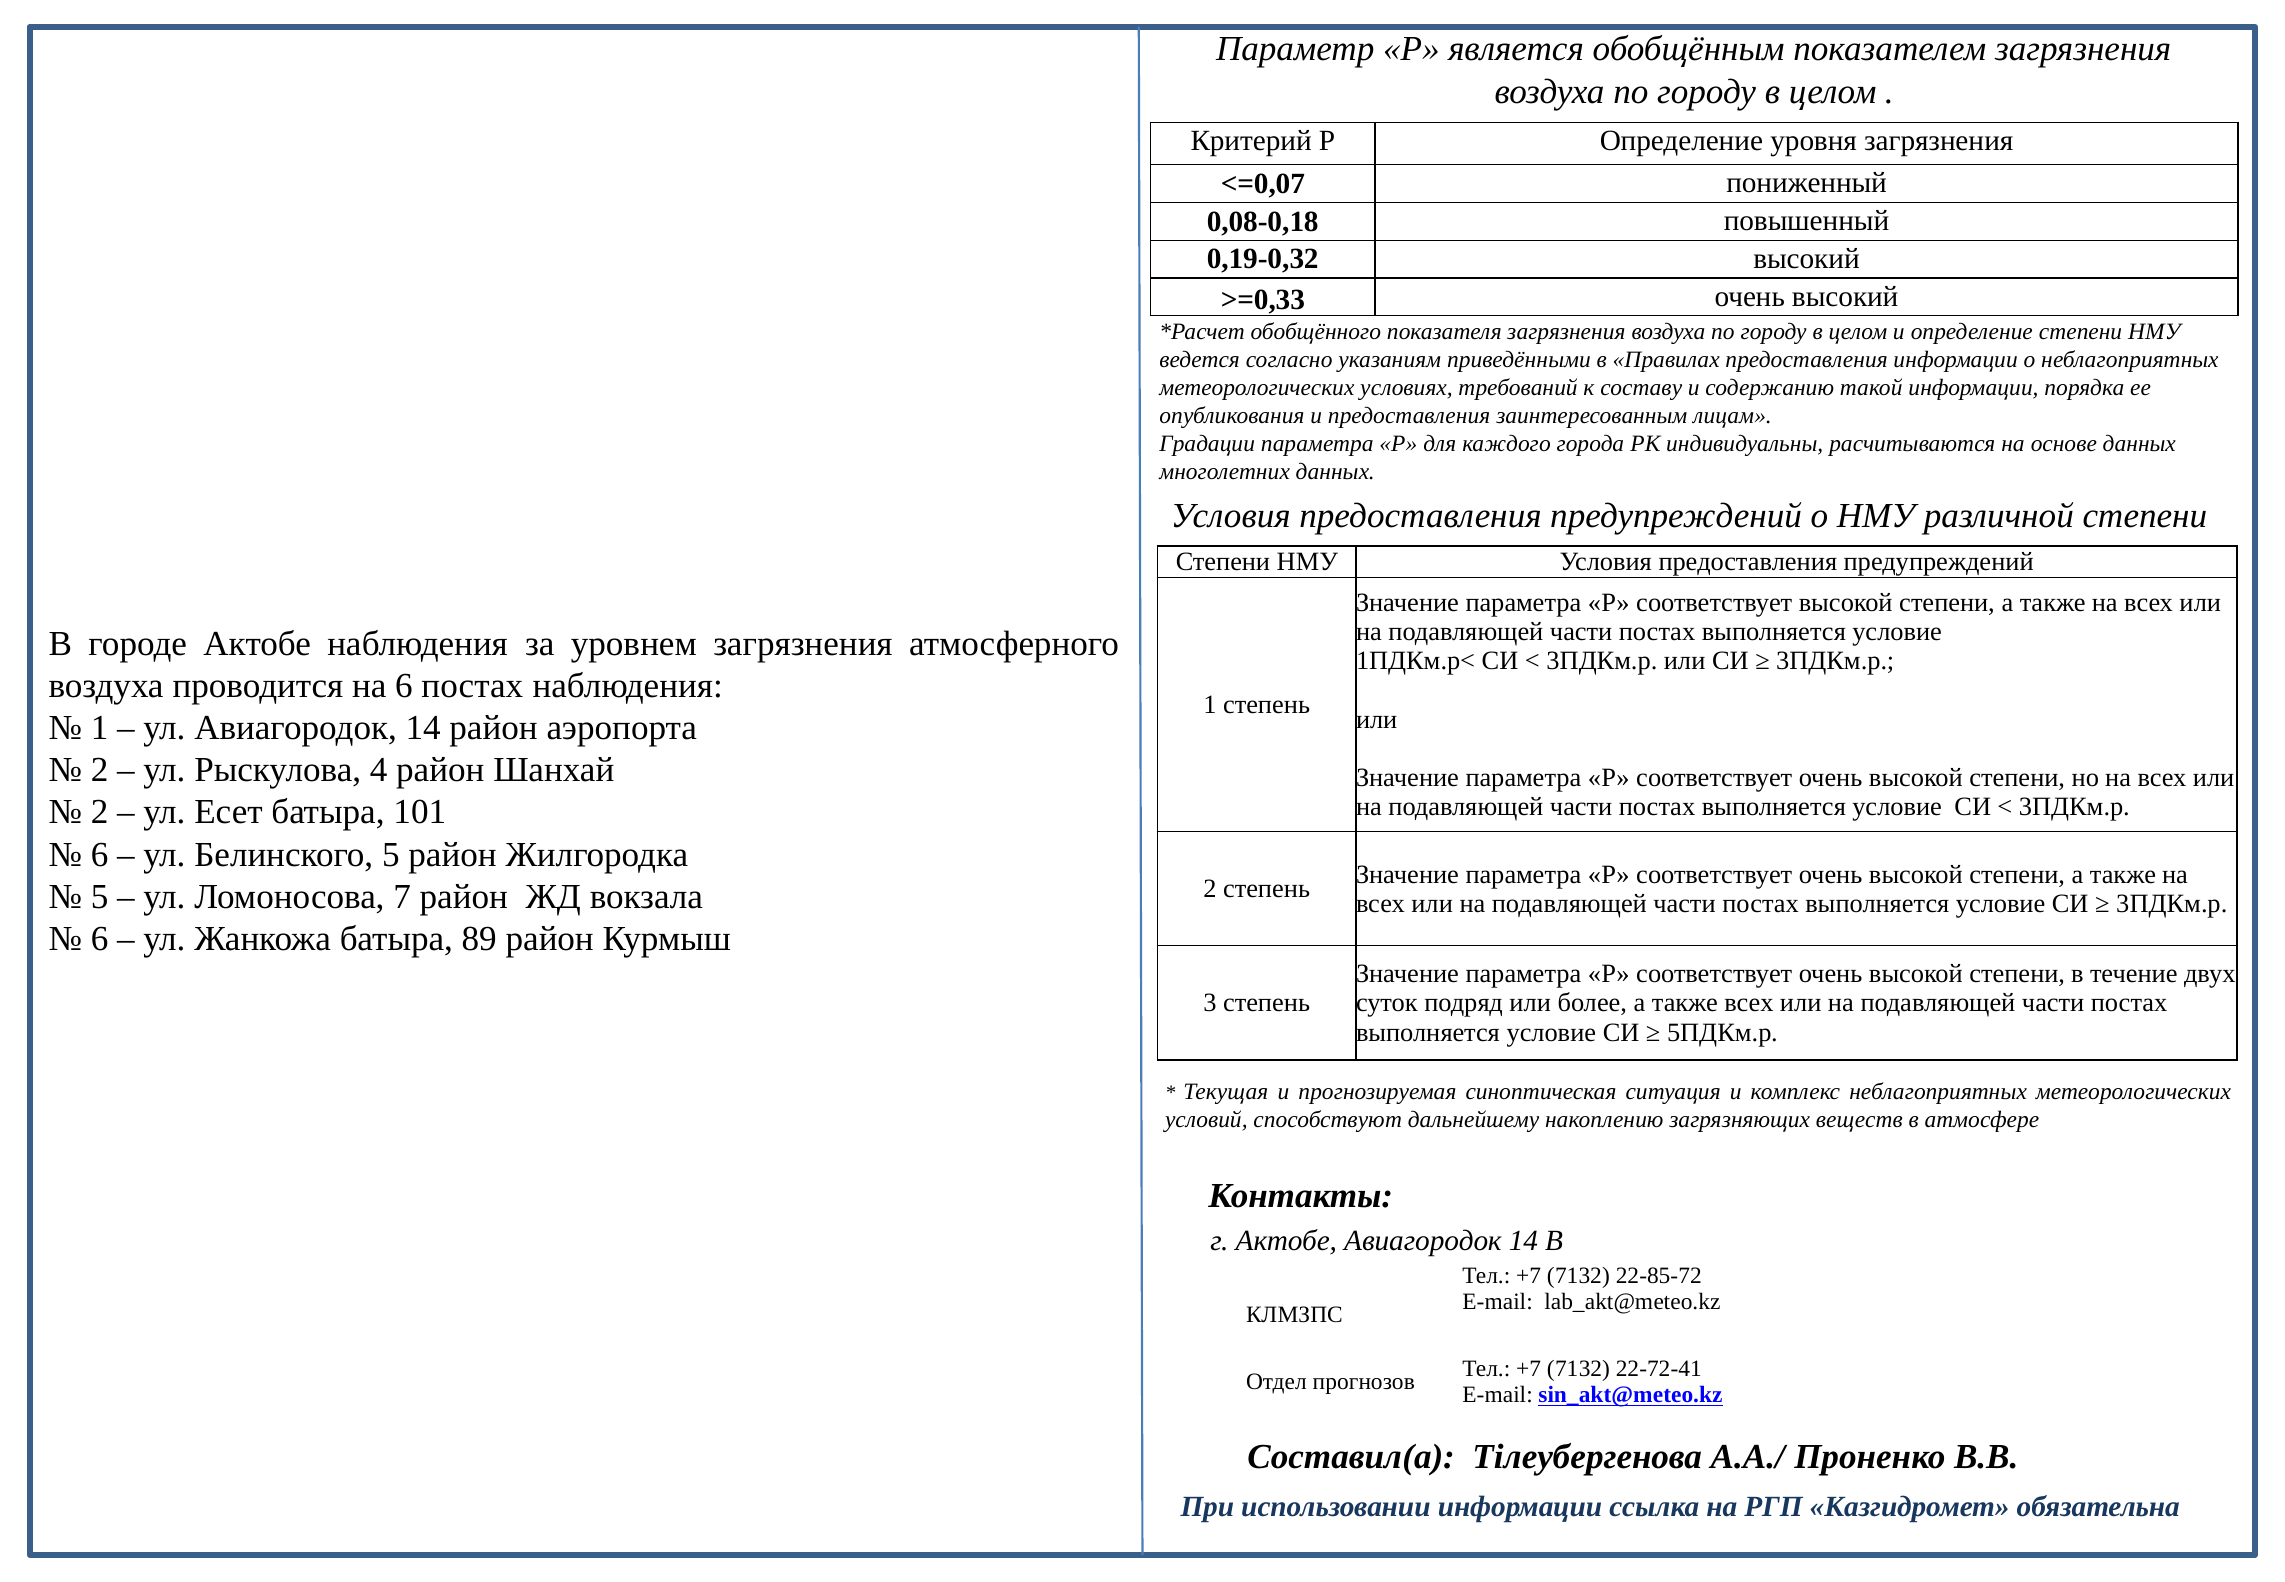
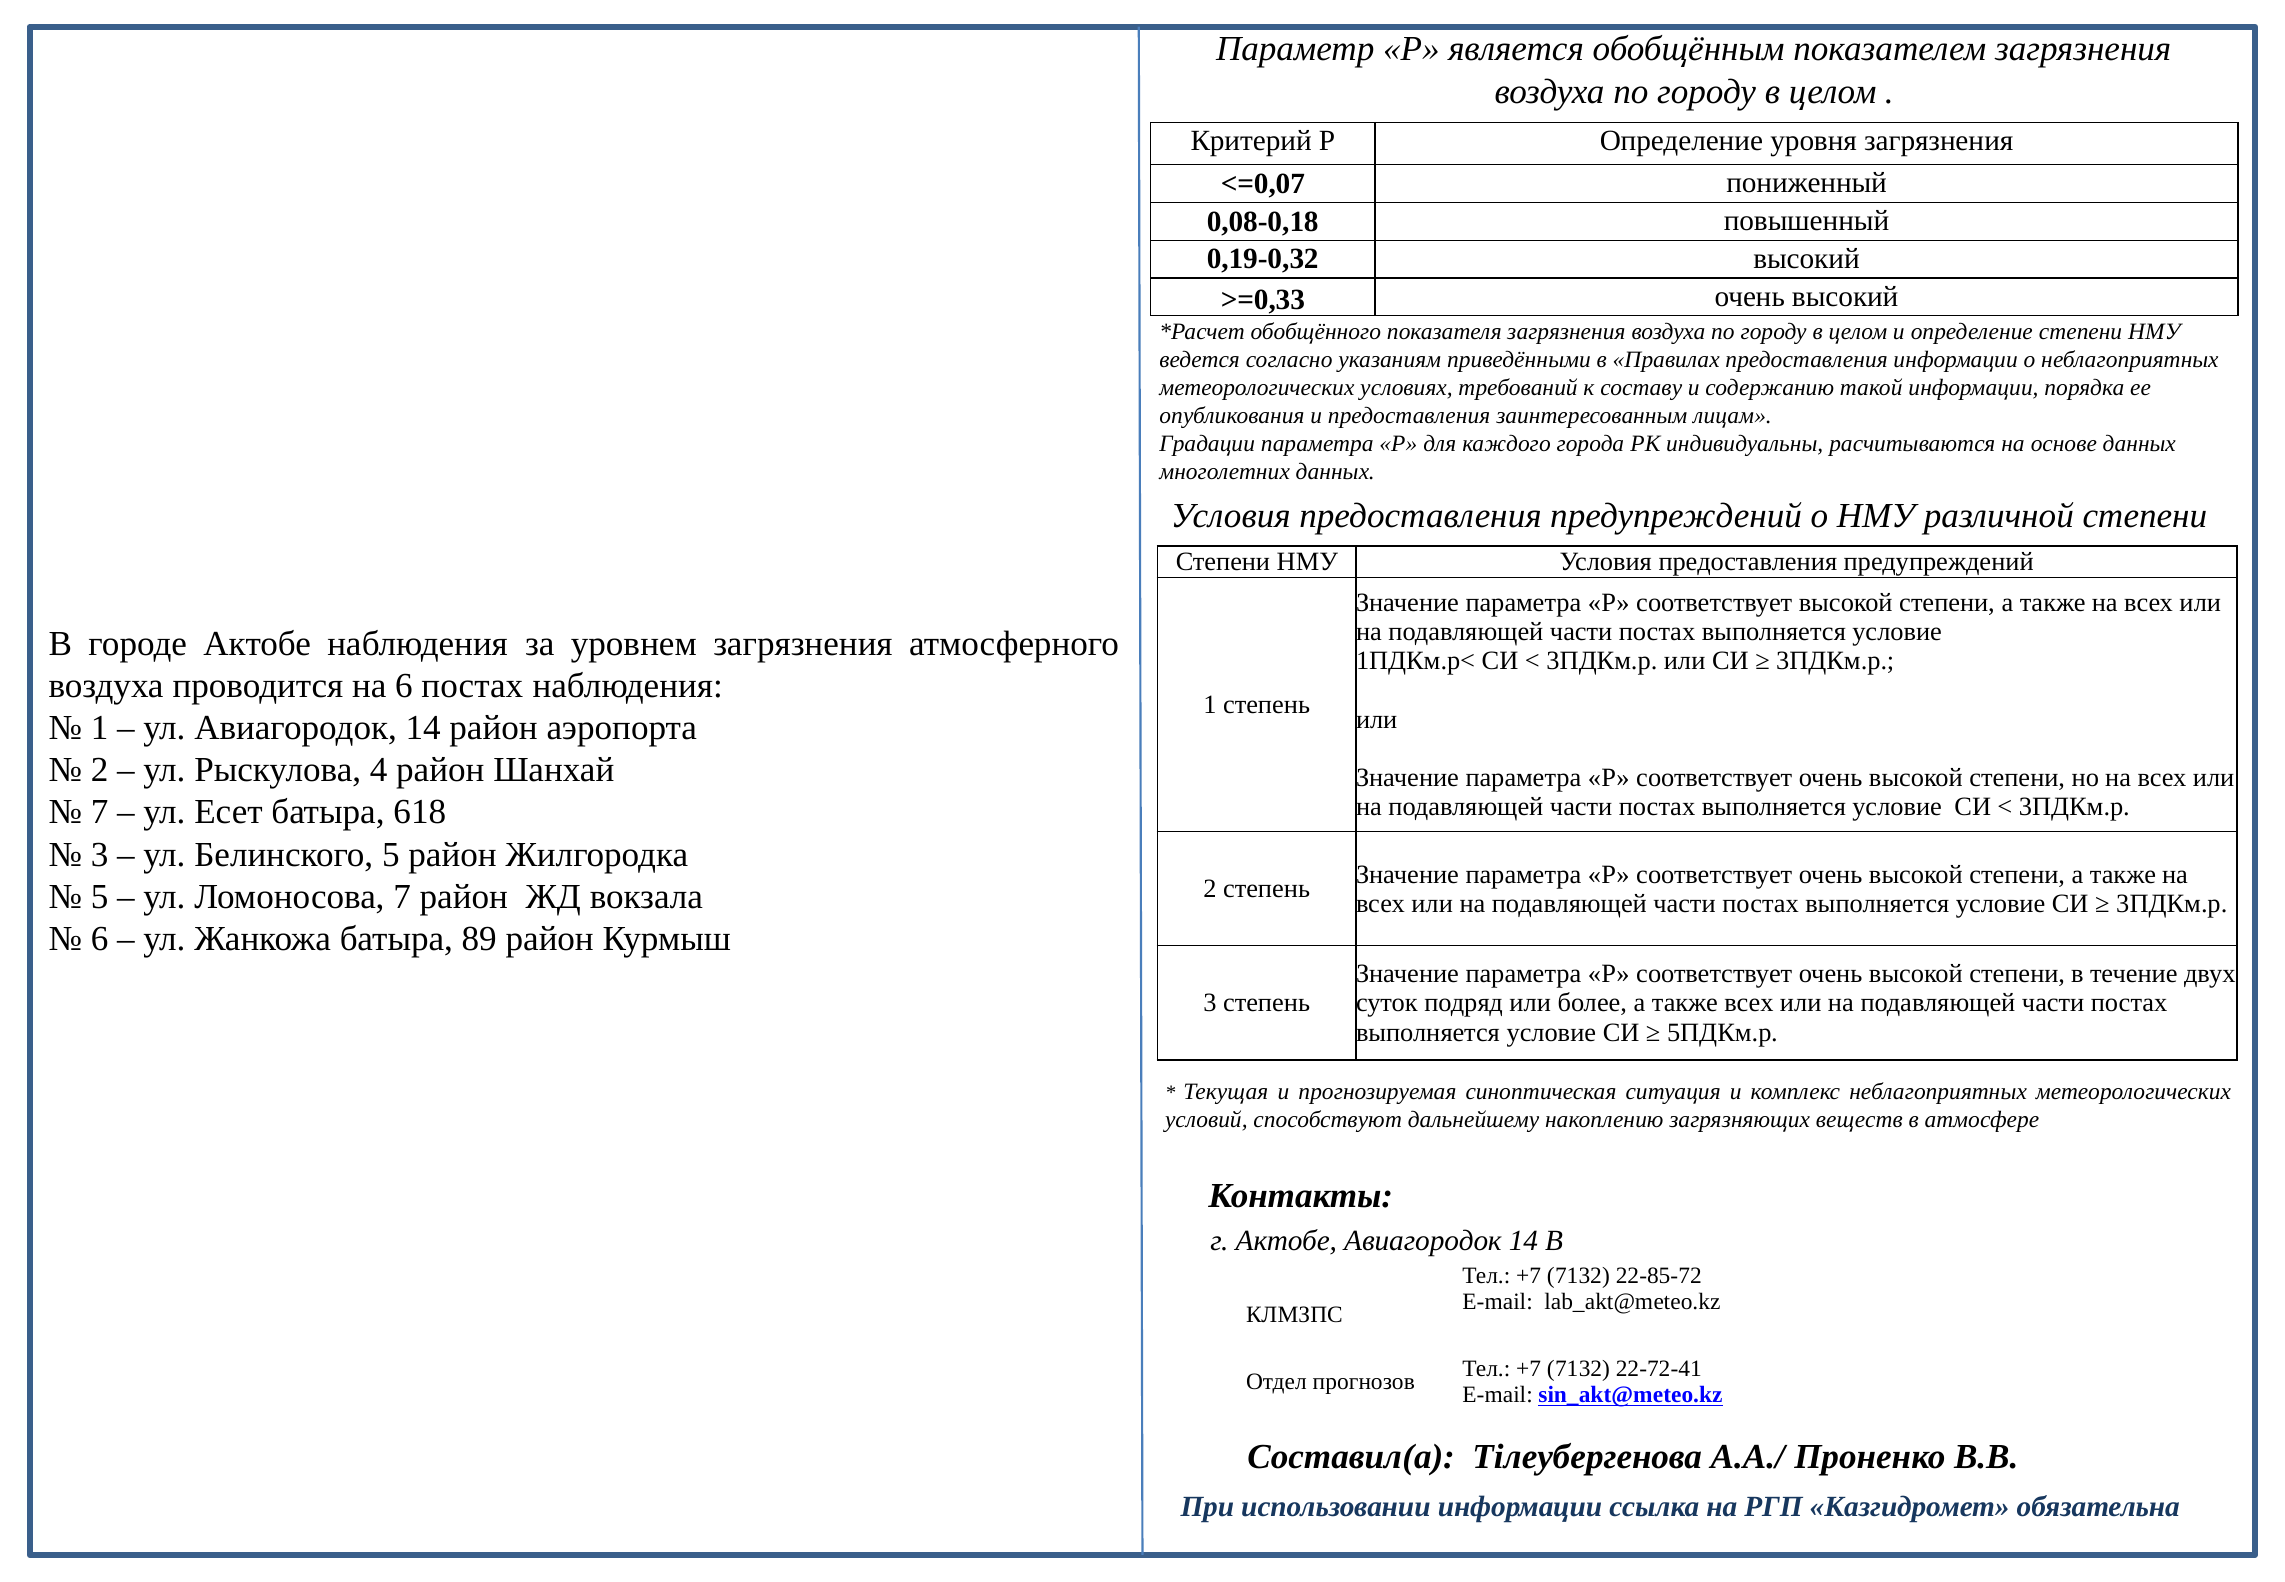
2: 2 -> 7 (100, 812)
101: 101 -> 618 (420, 812)
6: 6 -> 3 (100, 855)
